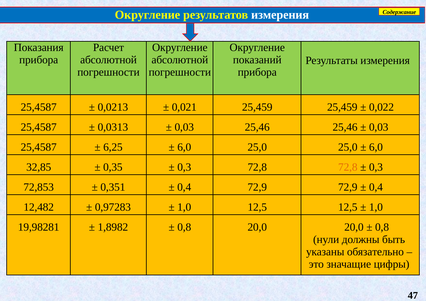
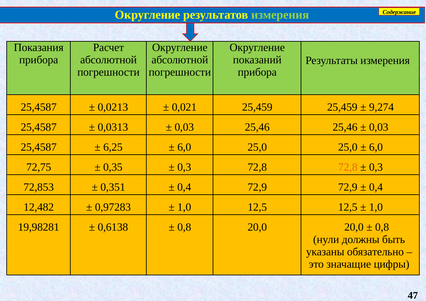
измерения colour: white -> light green (280, 15)
0,022: 0,022 -> 9,274 (381, 107)
32,85: 32,85 -> 72,75 (39, 167)
1,8982: 1,8982 -> 0,6138 (113, 227)
